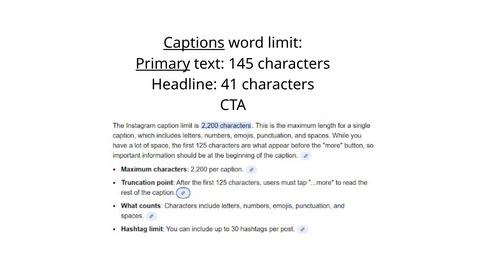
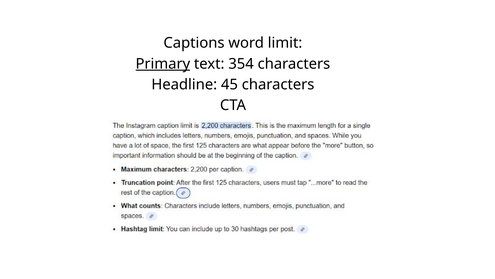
Captions underline: present -> none (194, 43)
145: 145 -> 354 (241, 64)
41: 41 -> 45 (229, 84)
